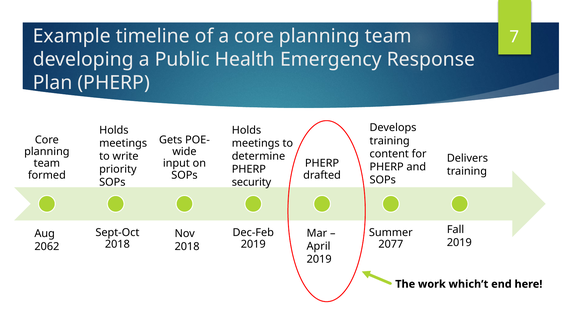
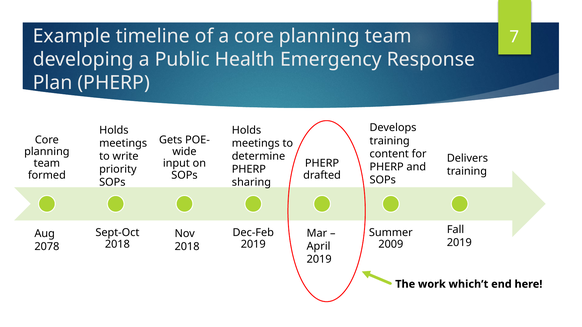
security: security -> sharing (251, 183)
2077: 2077 -> 2009 (391, 244)
2062: 2062 -> 2078 (47, 247)
